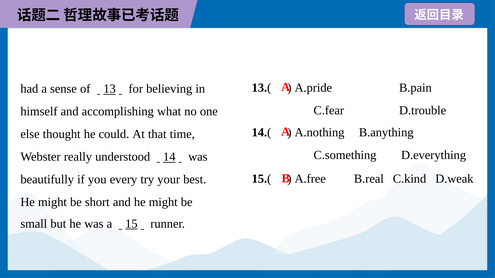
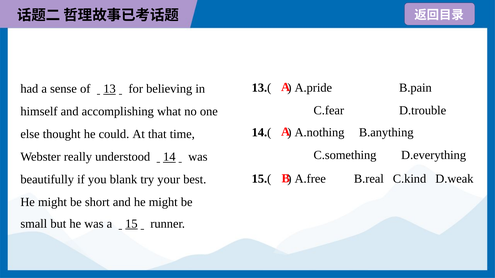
every: every -> blank (123, 180)
